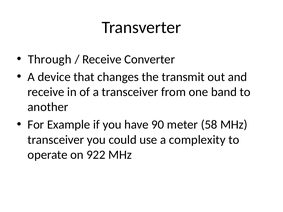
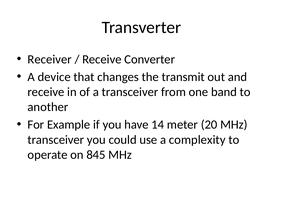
Through: Through -> Receiver (50, 59)
90: 90 -> 14 (158, 125)
58: 58 -> 20 (209, 125)
922: 922 -> 845 (96, 155)
